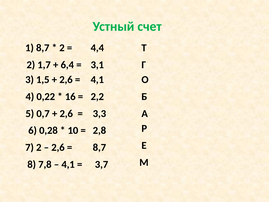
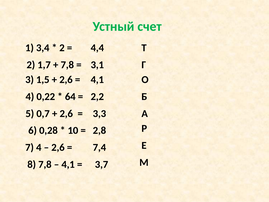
1 8,7: 8,7 -> 3,4 (43, 48)
6,4: 6,4 -> 7,8 (67, 65)
16: 16 -> 64 (70, 96)
7 2: 2 -> 4 (39, 147)
8,7: 8,7 -> 7,4 (99, 147)
